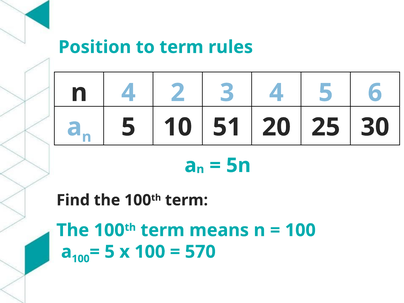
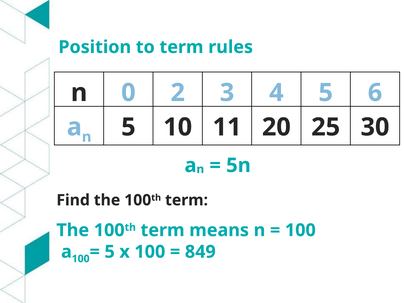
n 4: 4 -> 0 (128, 93)
51: 51 -> 11 (227, 127)
570: 570 -> 849 (200, 252)
